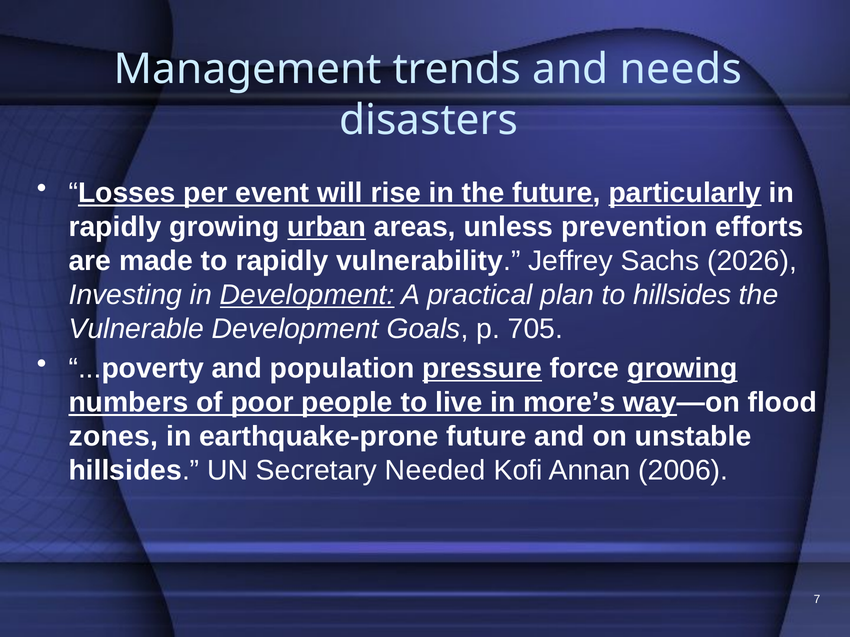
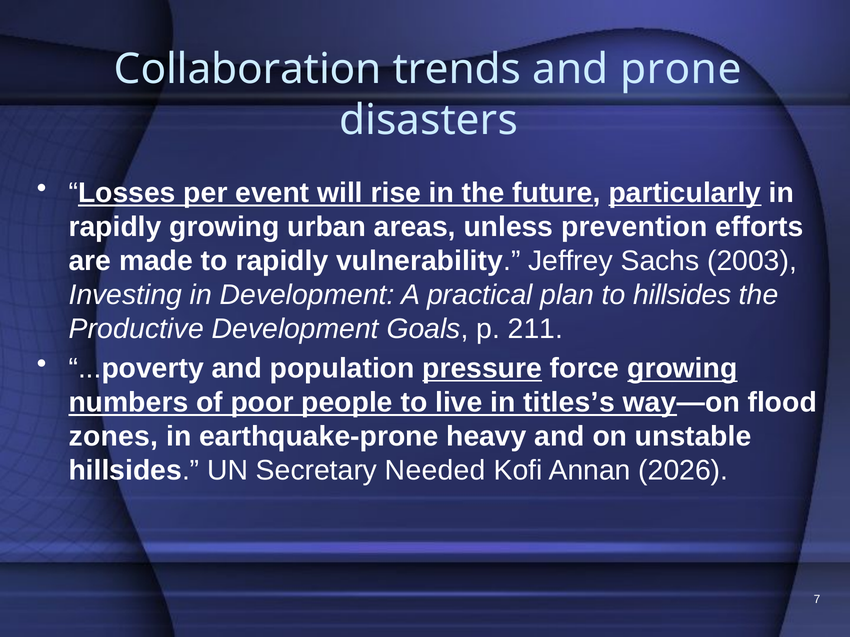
Management: Management -> Collaboration (248, 70)
needs: needs -> prone (681, 70)
urban underline: present -> none (327, 227)
2026: 2026 -> 2003 (752, 261)
Development underline: present -> none (307, 295)
Vulnerable: Vulnerable -> Productive (136, 329)
705: 705 -> 211 (535, 329)
more’s: more’s -> titles’s (569, 403)
earthquake-prone future: future -> heavy (486, 437)
2006: 2006 -> 2026 (683, 471)
